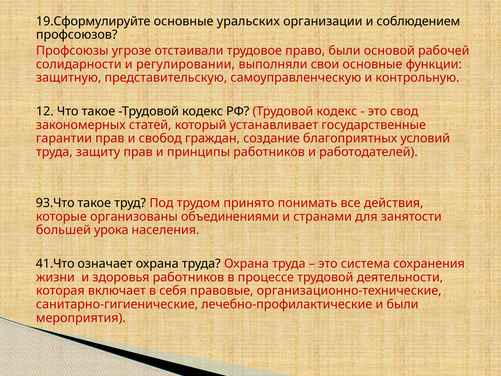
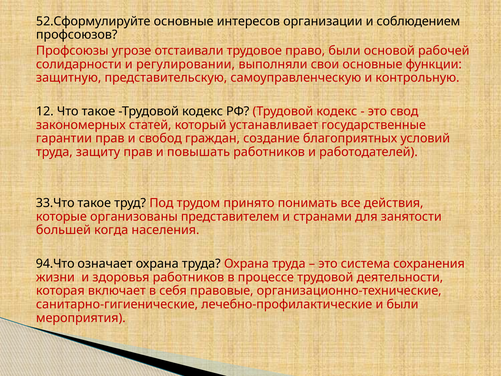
19.Сформулируйте: 19.Сформулируйте -> 52.Сформулируйте (93, 21)
уральских: уральских -> интересов (248, 21)
принципы: принципы -> повышать (198, 152)
93.Что: 93.Что -> 33.Что (55, 203)
объединениями: объединениями -> представителем (230, 217)
урока: урока -> когда (111, 230)
41.Что: 41.Что -> 94.Что (55, 264)
